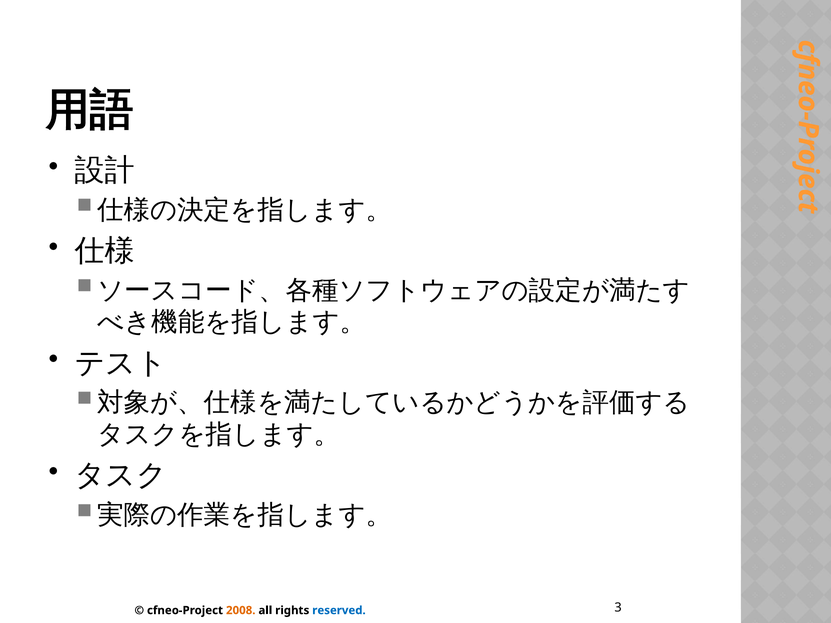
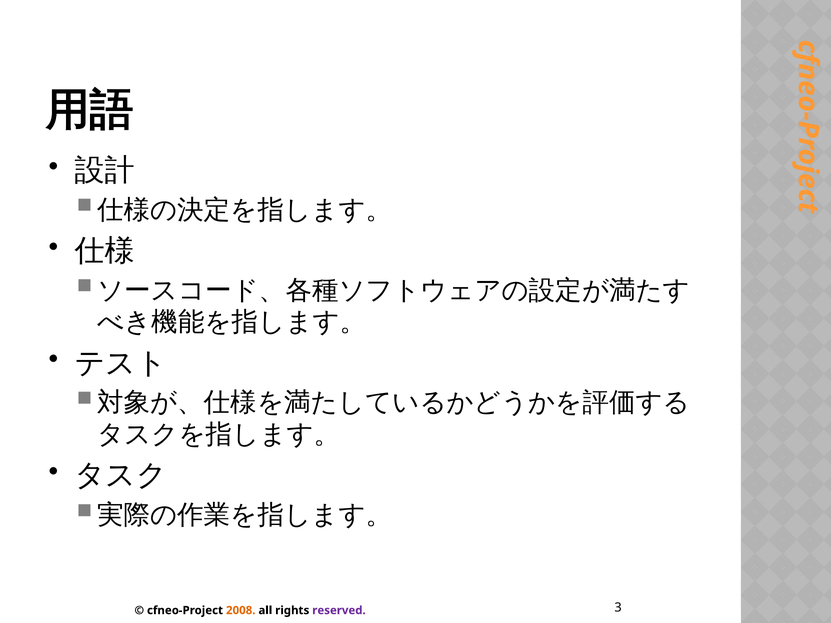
reserved colour: blue -> purple (339, 611)
